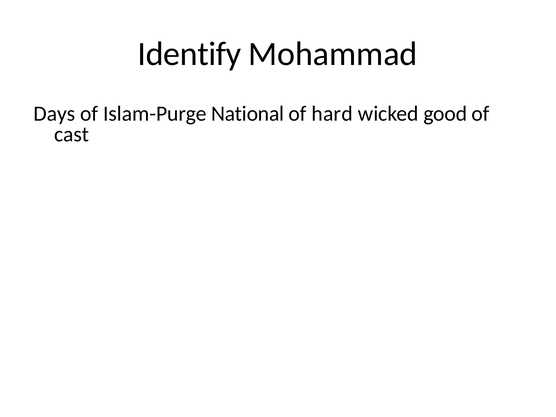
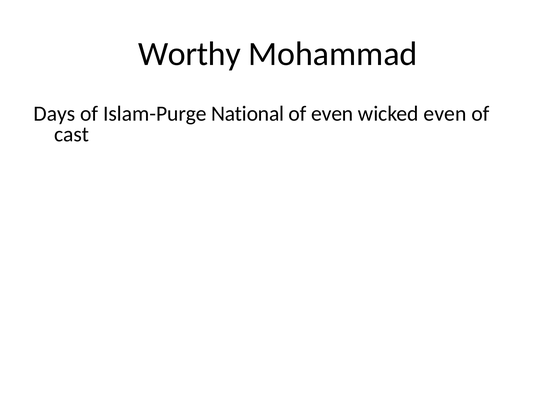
Identify: Identify -> Worthy (189, 54)
of hard: hard -> even (332, 114)
wicked good: good -> even (445, 114)
